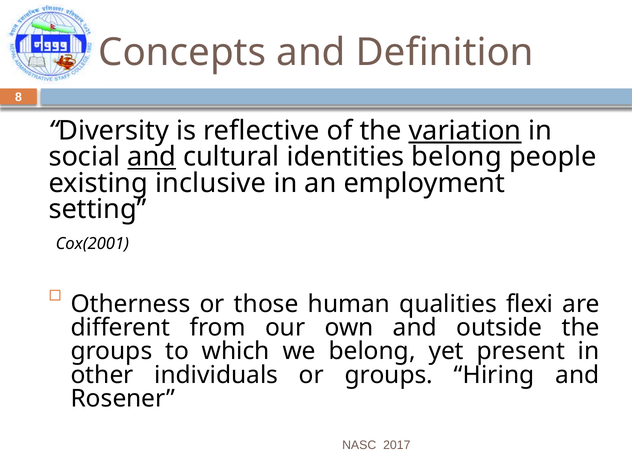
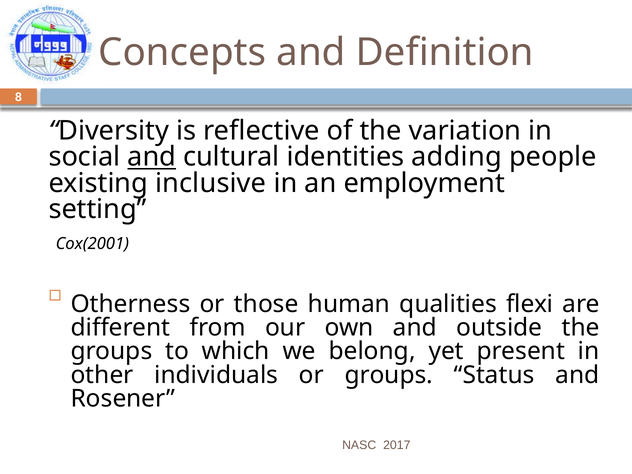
variation underline: present -> none (465, 131)
identities belong: belong -> adding (457, 157)
Hiring: Hiring -> Status (494, 375)
